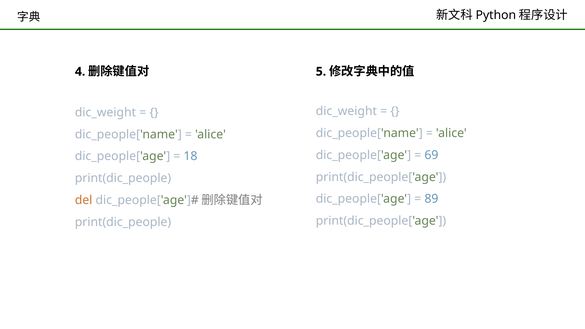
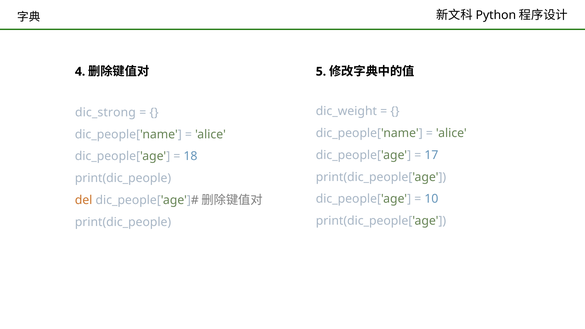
dic_weight: dic_weight -> dic_strong (105, 112)
69: 69 -> 17 (431, 155)
89: 89 -> 10 (431, 199)
